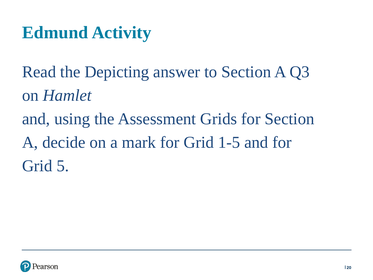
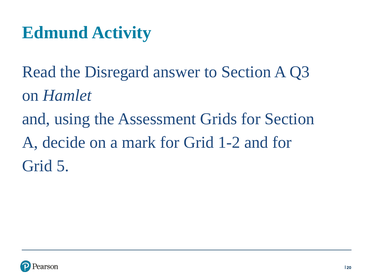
Depicting: Depicting -> Disregard (117, 72)
1-5: 1-5 -> 1-2 (229, 142)
